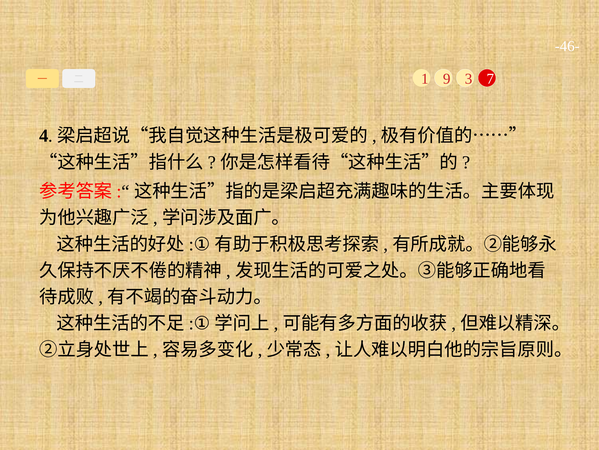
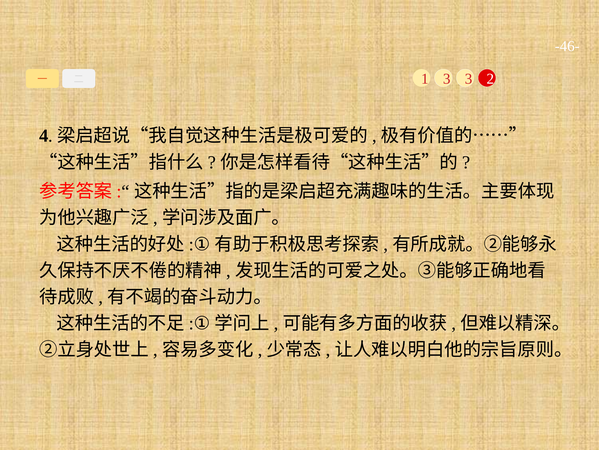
1 9: 9 -> 3 (447, 79)
7: 7 -> 2 (490, 79)
